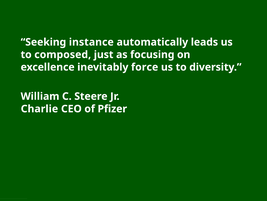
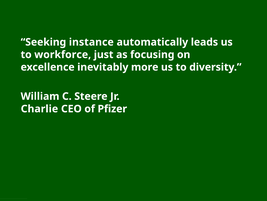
composed: composed -> workforce (63, 54)
force: force -> more (145, 67)
